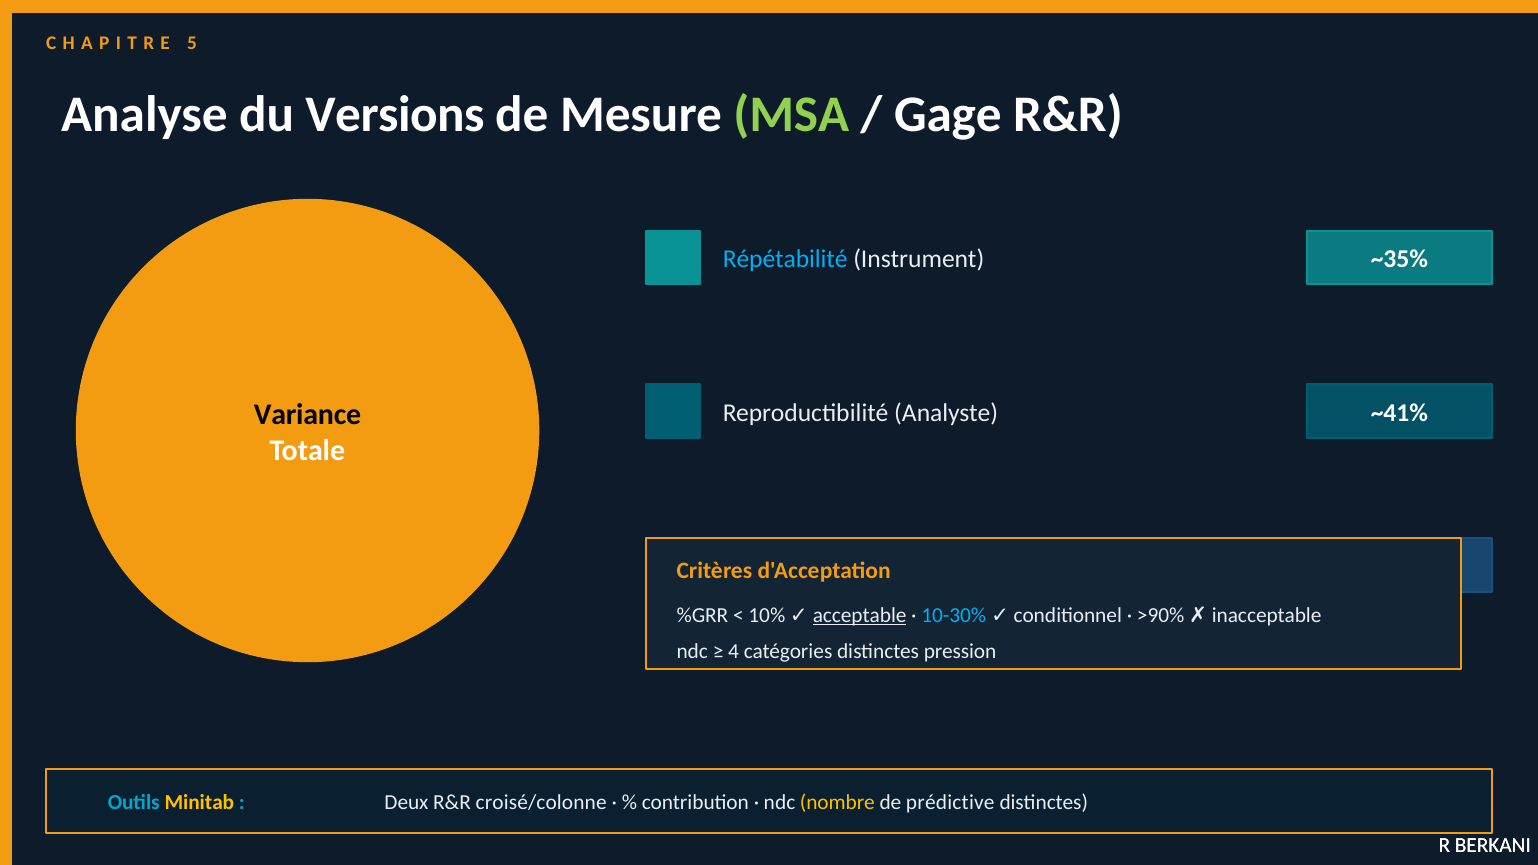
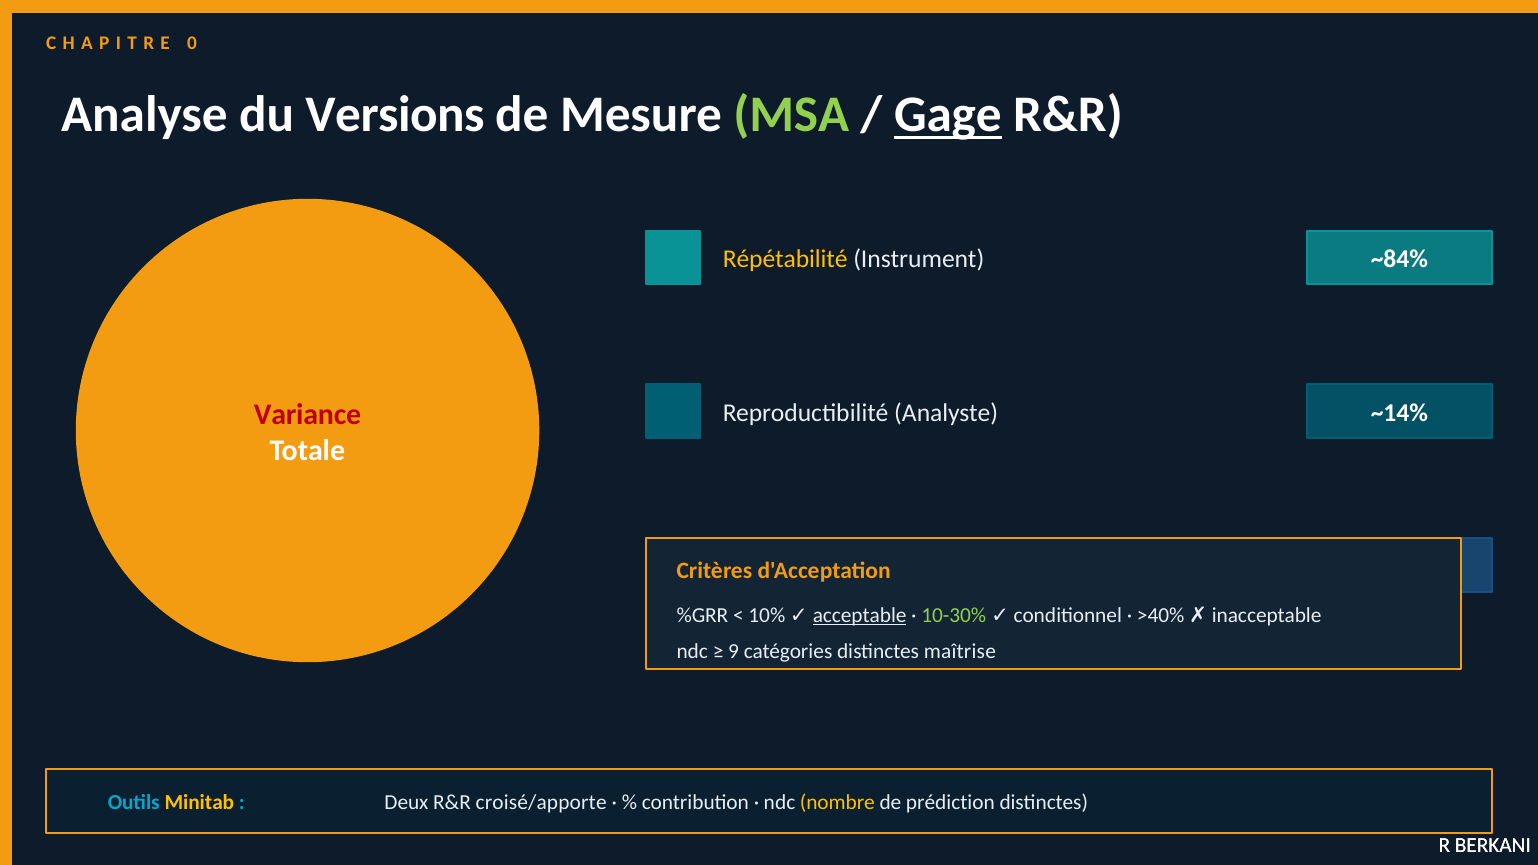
5: 5 -> 0 (192, 43)
Gage underline: none -> present (948, 115)
Répétabilité colour: light blue -> yellow (785, 259)
~35%: ~35% -> ~84% (1399, 259)
Variance colour: black -> red (307, 415)
~41%: ~41% -> ~14% (1399, 413)
10-30% colour: light blue -> light green (954, 615)
>90%: >90% -> >40% (1161, 615)
4: 4 -> 9 (734, 651)
pression: pression -> maîtrise (960, 651)
croisé/colonne: croisé/colonne -> croisé/apporte (541, 803)
prédictive: prédictive -> prédiction (950, 803)
